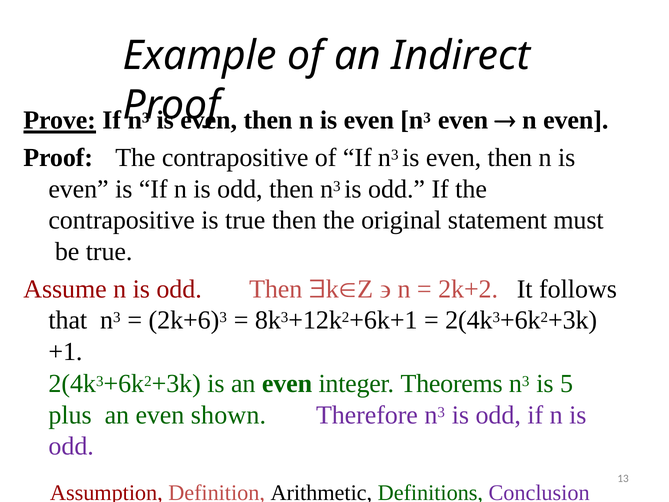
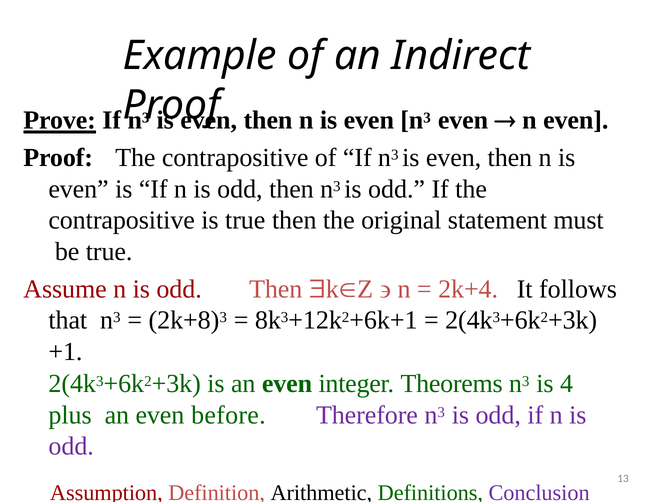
2k+2: 2k+2 -> 2k+4 (468, 289)
2k+6: 2k+6 -> 2k+8 (184, 320)
5: 5 -> 4 (567, 384)
shown: shown -> before (228, 415)
